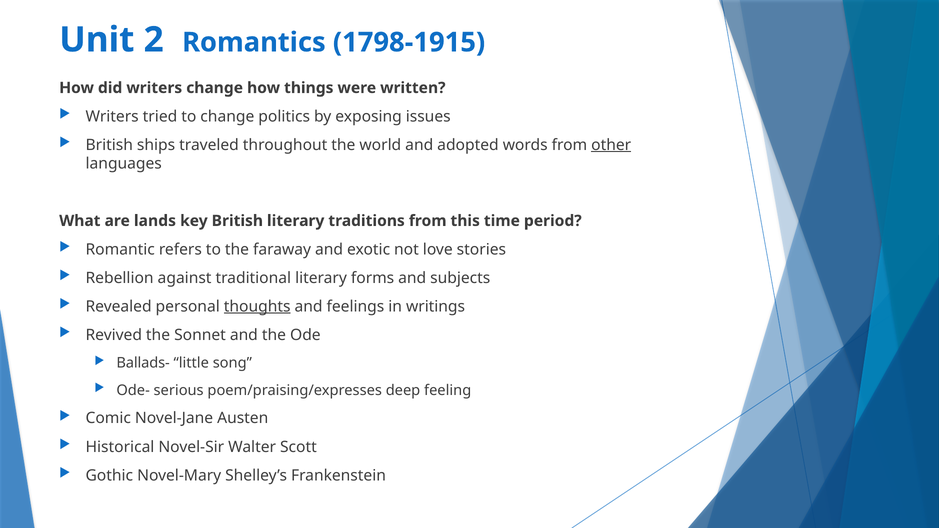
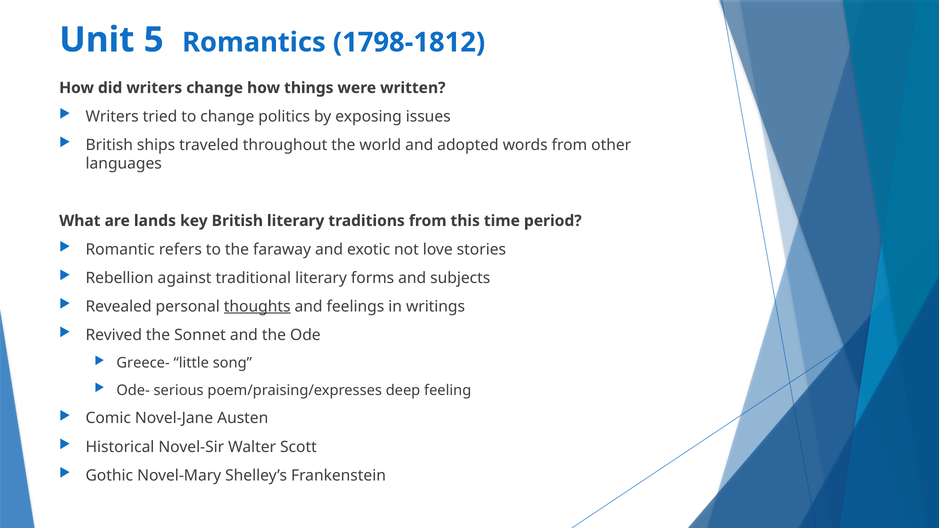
2: 2 -> 5 (154, 40)
1798-1915: 1798-1915 -> 1798-1812 (409, 42)
other underline: present -> none (611, 145)
Ballads-: Ballads- -> Greece- (143, 363)
